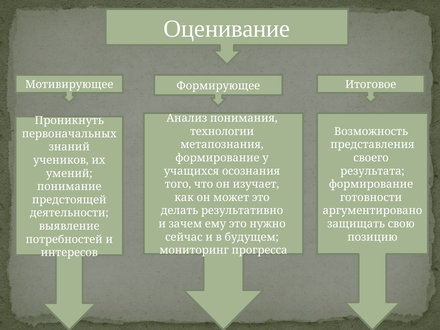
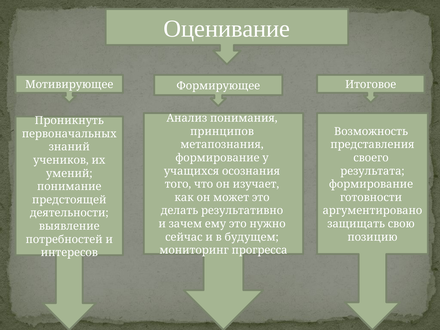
технологии: технологии -> принципов (222, 131)
